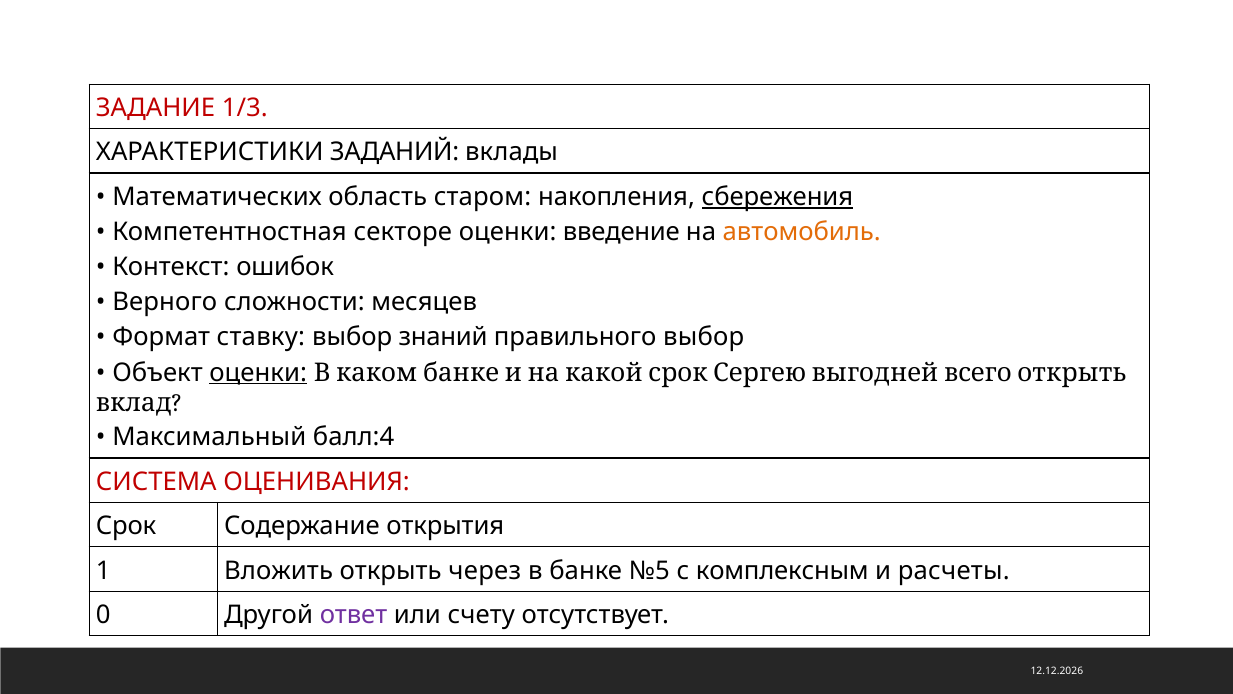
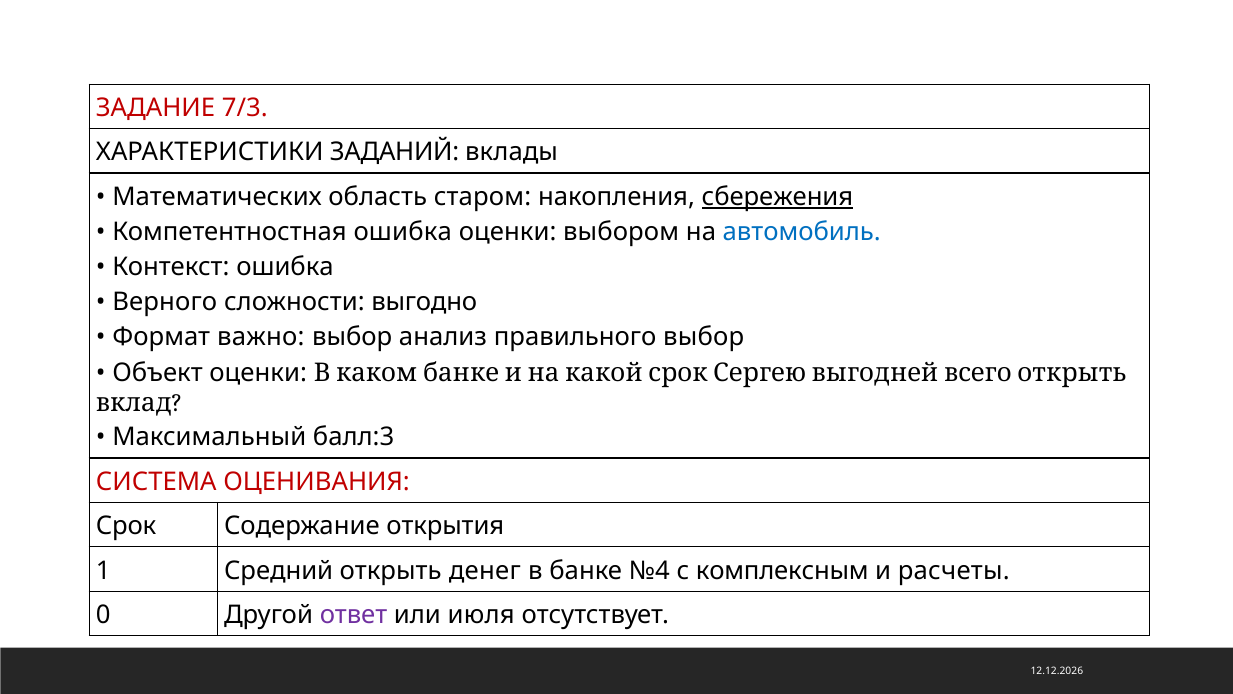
1/3: 1/3 -> 7/3 (245, 108)
Компетентностная секторе: секторе -> ошибка (403, 232)
введение: введение -> выбором (621, 232)
автомобиль colour: orange -> blue (802, 232)
Контекст ошибок: ошибок -> ошибка (285, 267)
месяцев: месяцев -> выгодно (424, 302)
ставку: ставку -> важно (261, 337)
знаний: знаний -> анализ (443, 337)
оценки underline: present -> none (258, 372)
балл:4: балл:4 -> балл:3 (354, 437)
Вложить: Вложить -> Средний (279, 570)
через: через -> денег (485, 570)
№5: №5 -> №4 (649, 570)
счету: счету -> июля (481, 615)
